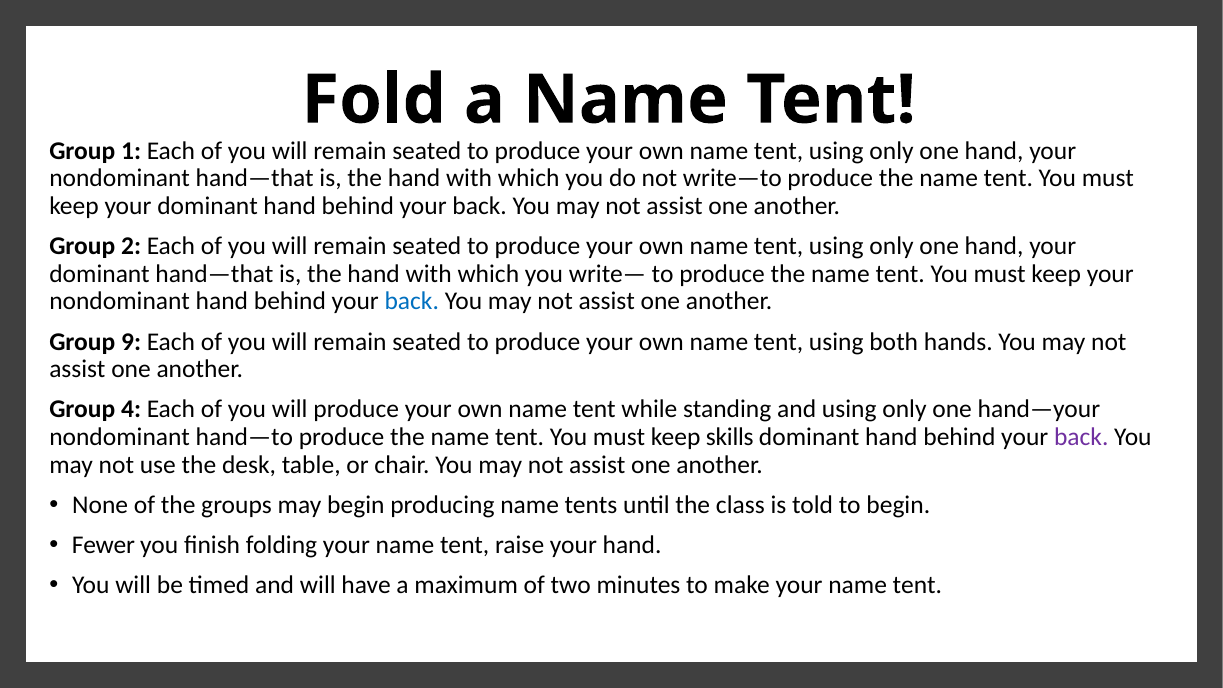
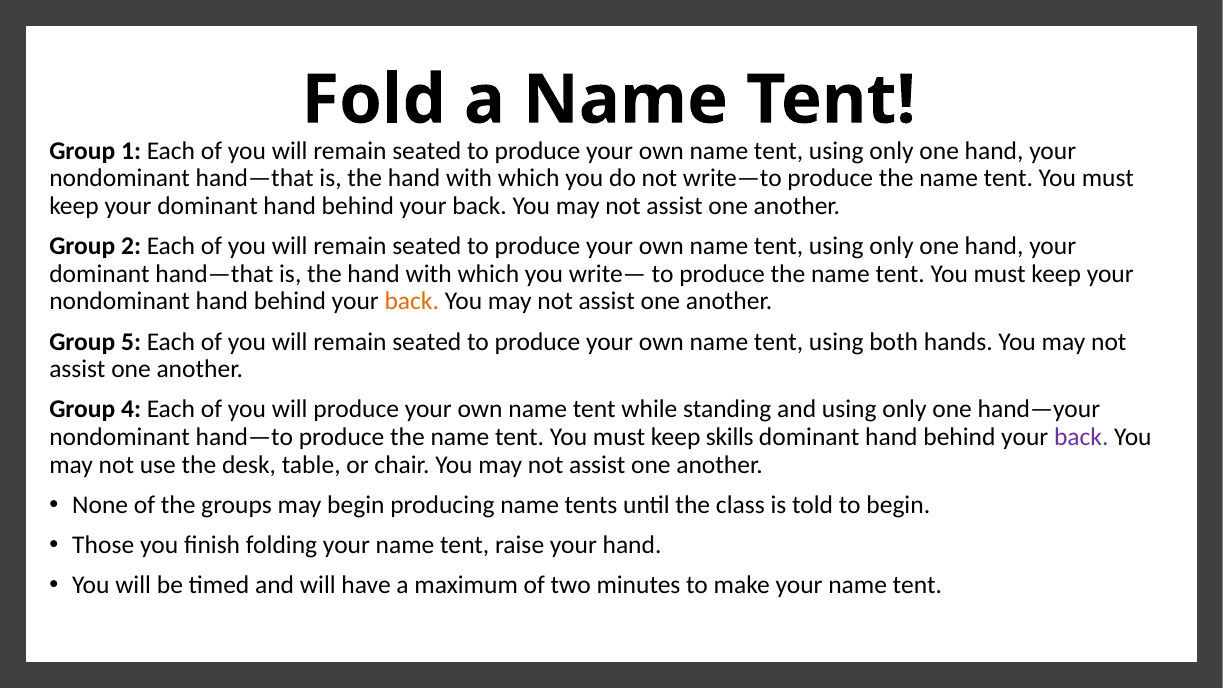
back colour: blue -> orange (412, 301)
9: 9 -> 5 (131, 342)
Fewer: Fewer -> Those (103, 545)
